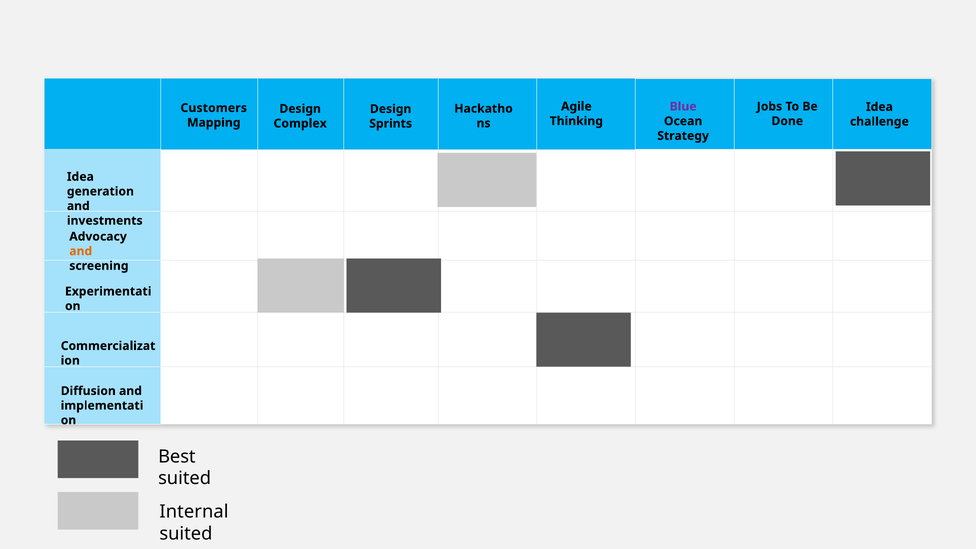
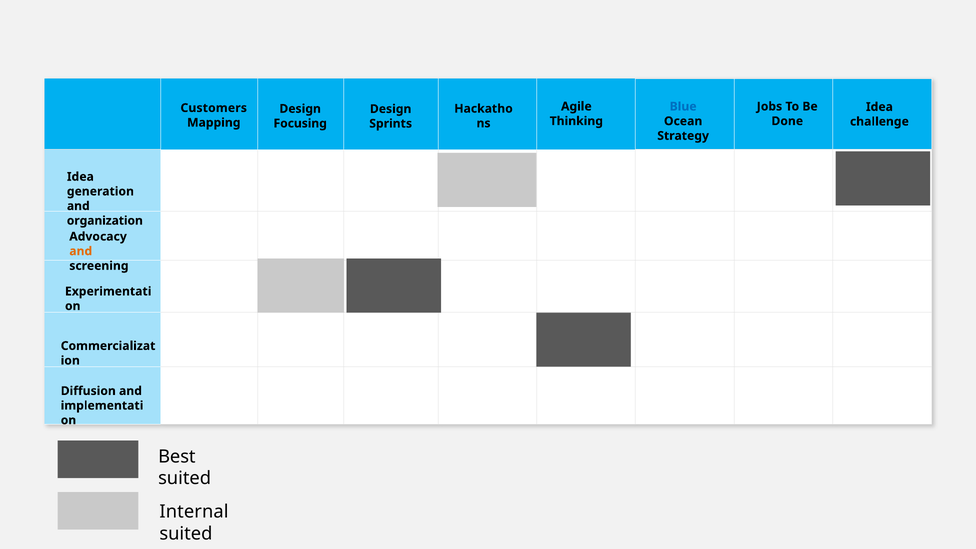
Blue colour: purple -> blue (683, 107)
Complex: Complex -> Focusing (300, 123)
investments: investments -> organization (105, 221)
